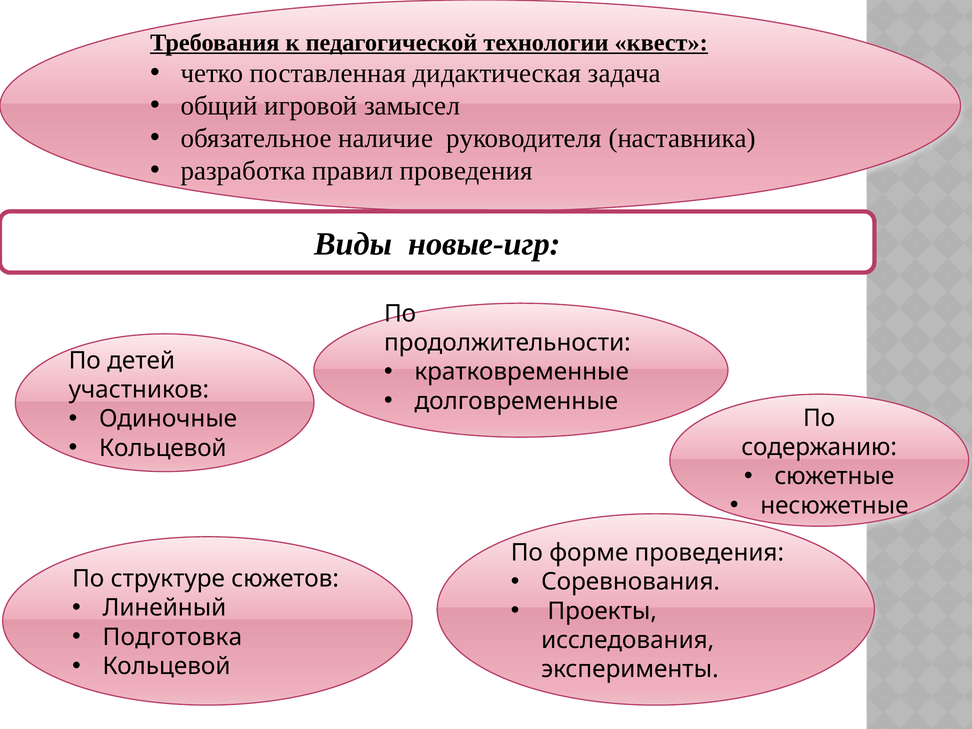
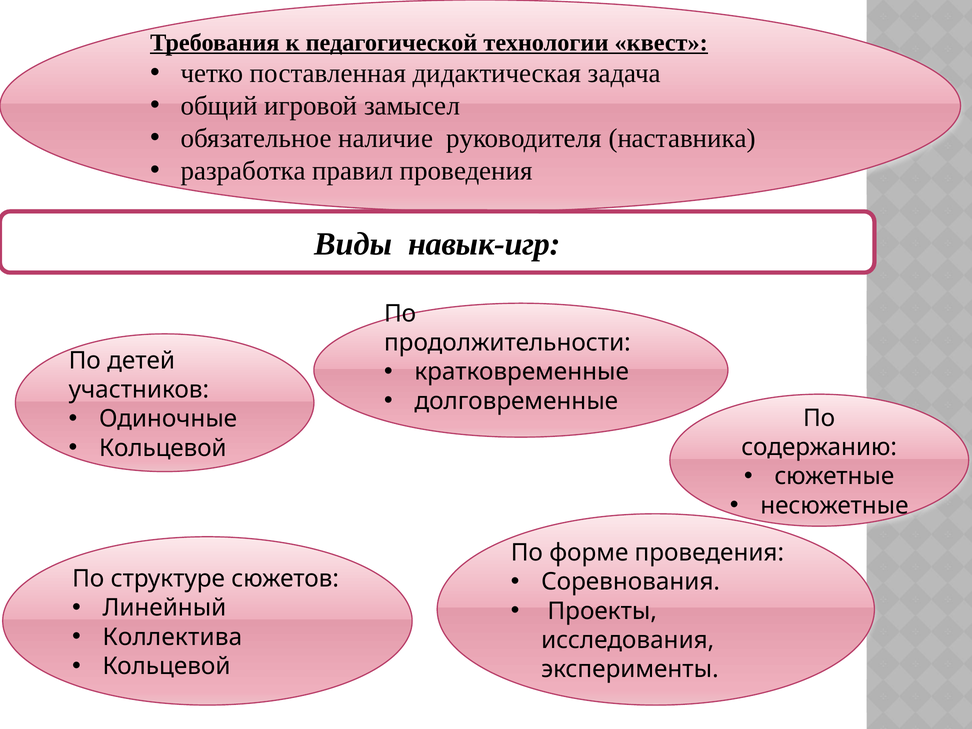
новые-игр: новые-игр -> навык-игр (484, 244)
Подготовка: Подготовка -> Коллектива (172, 637)
